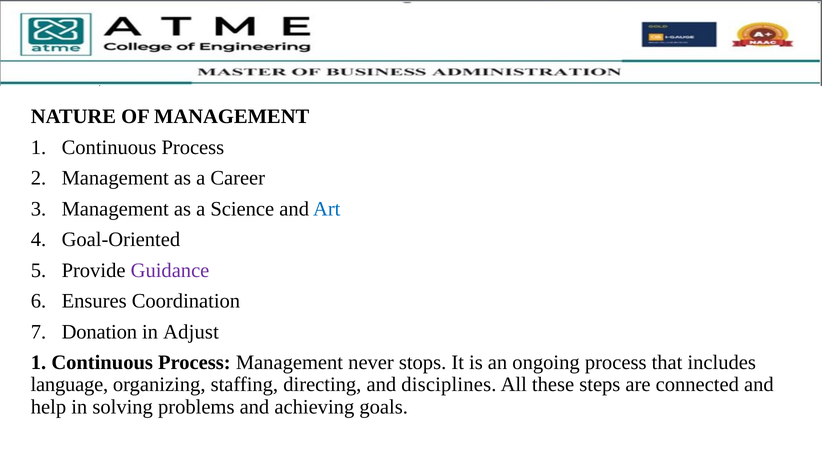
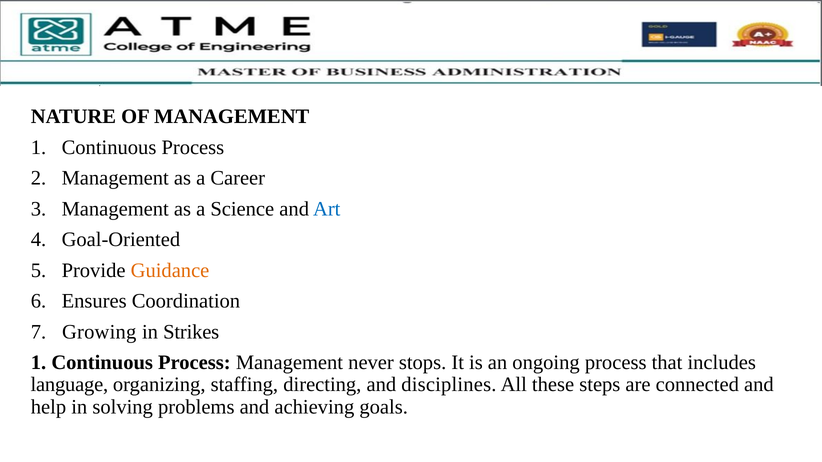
Guidance colour: purple -> orange (170, 271)
Donation: Donation -> Growing (99, 332)
Adjust: Adjust -> Strikes (191, 332)
